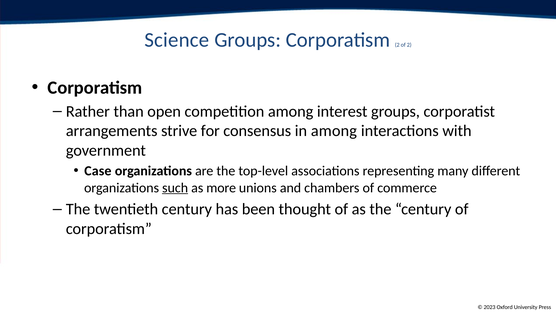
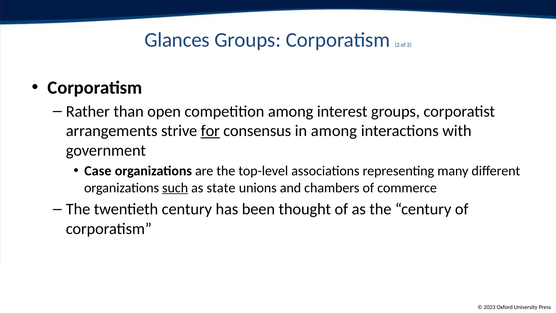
Science: Science -> Glances (177, 40)
for underline: none -> present (210, 131)
more: more -> state (221, 188)
